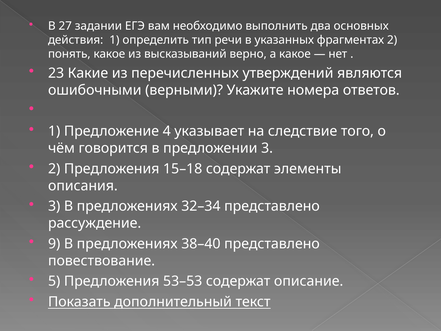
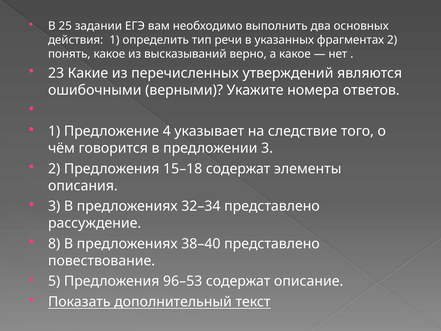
27: 27 -> 25 (65, 26)
9: 9 -> 8 (54, 244)
53–53: 53–53 -> 96–53 (183, 281)
